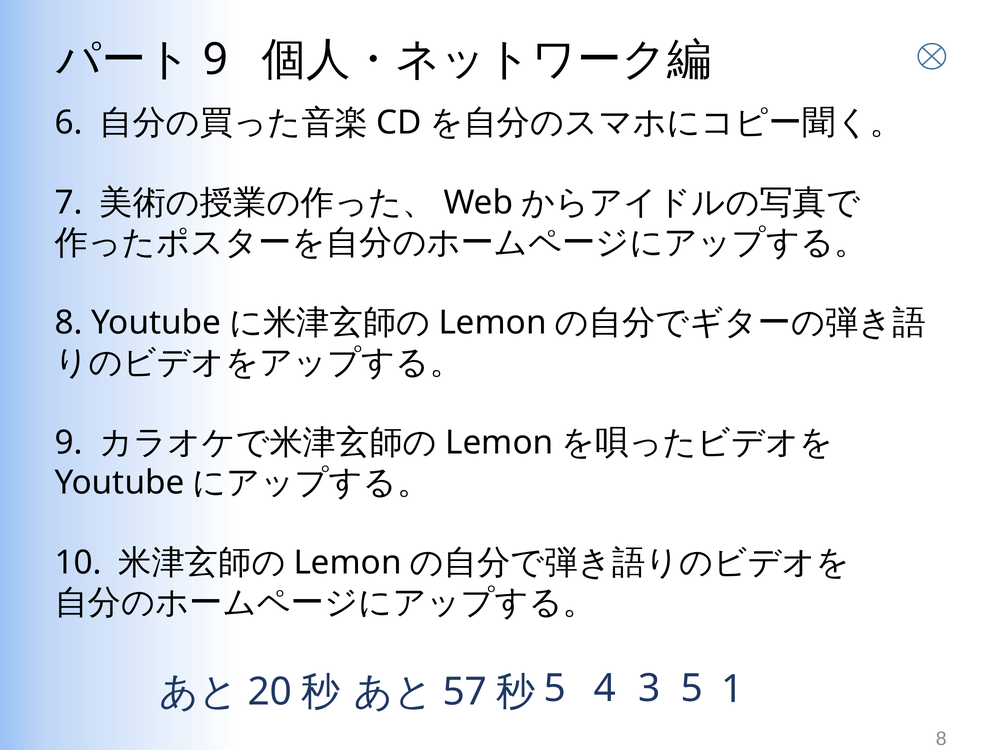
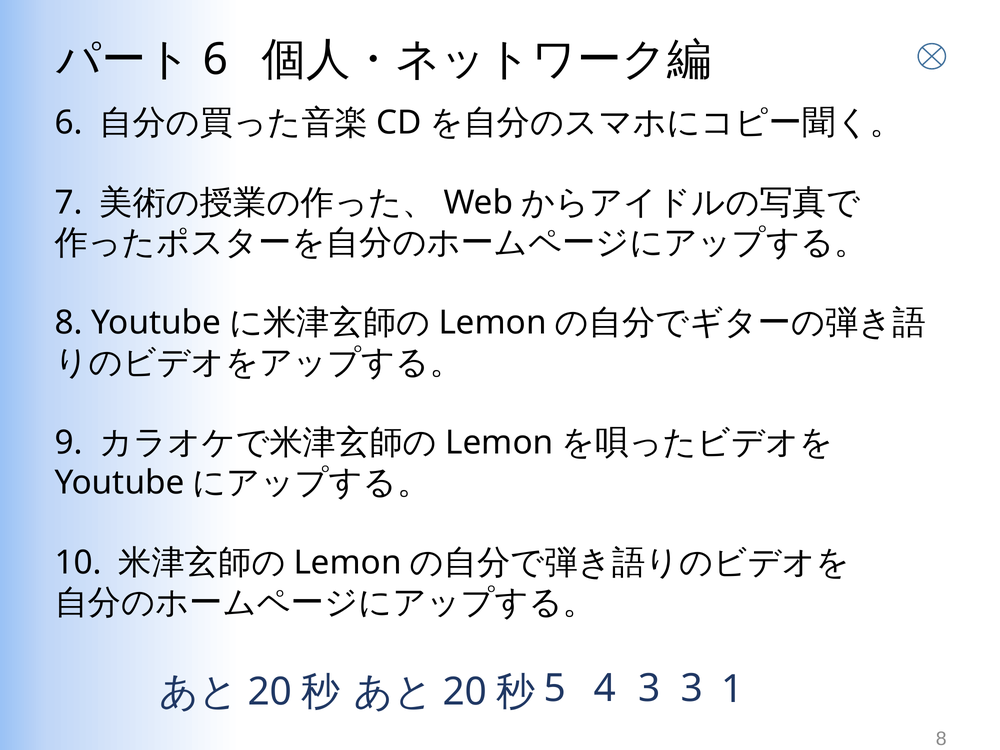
9: 9 -> 6 (215, 60)
57: 57 -> 20 (465, 692)
3 5: 5 -> 3 (692, 688)
